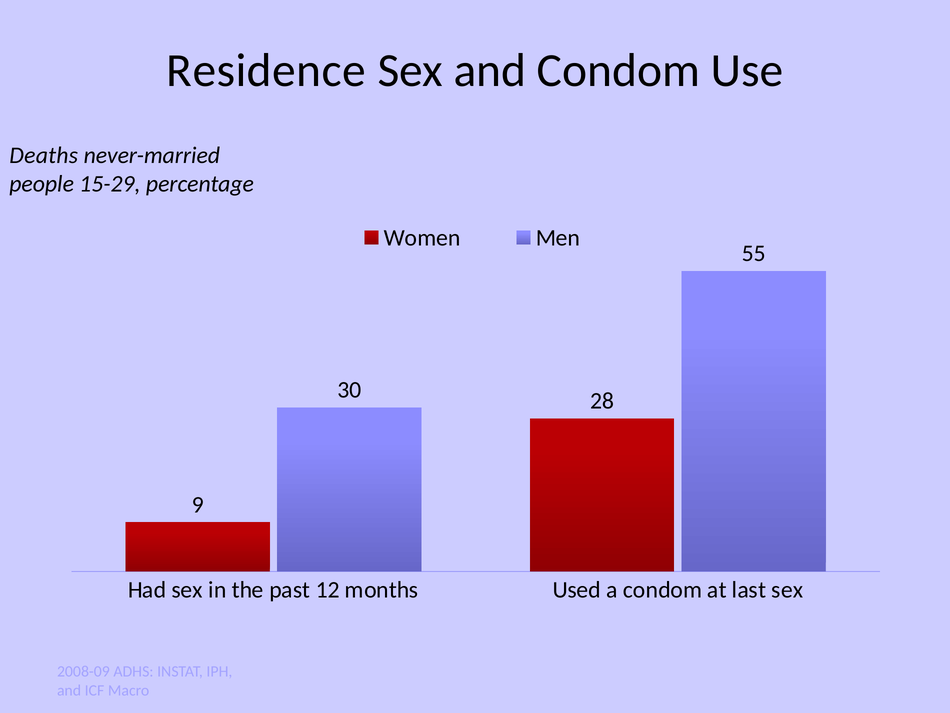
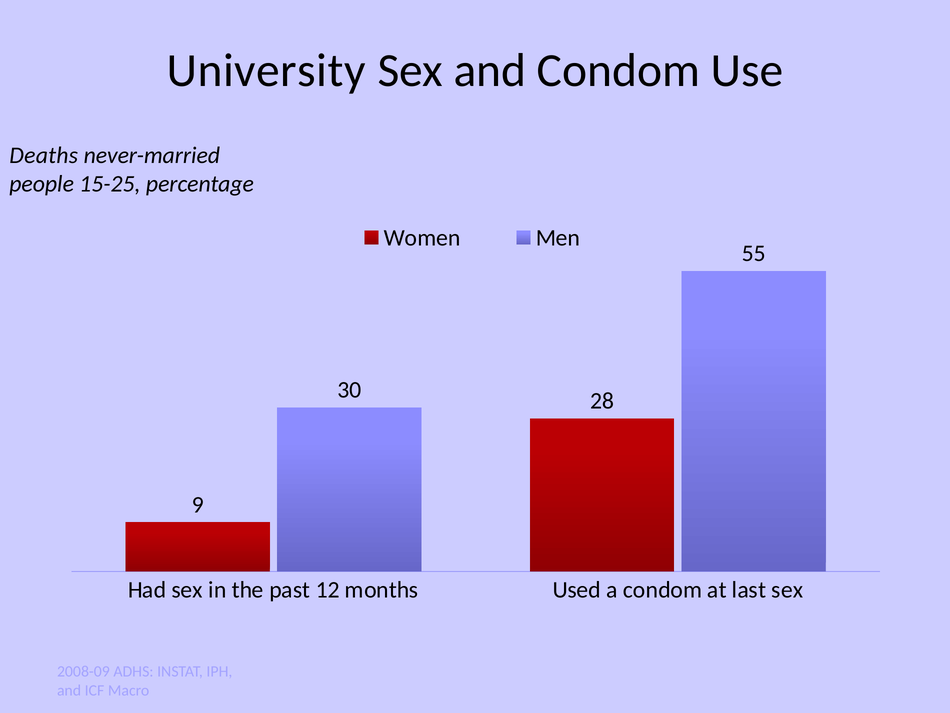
Residence: Residence -> University (266, 71)
15-29: 15-29 -> 15-25 (110, 184)
